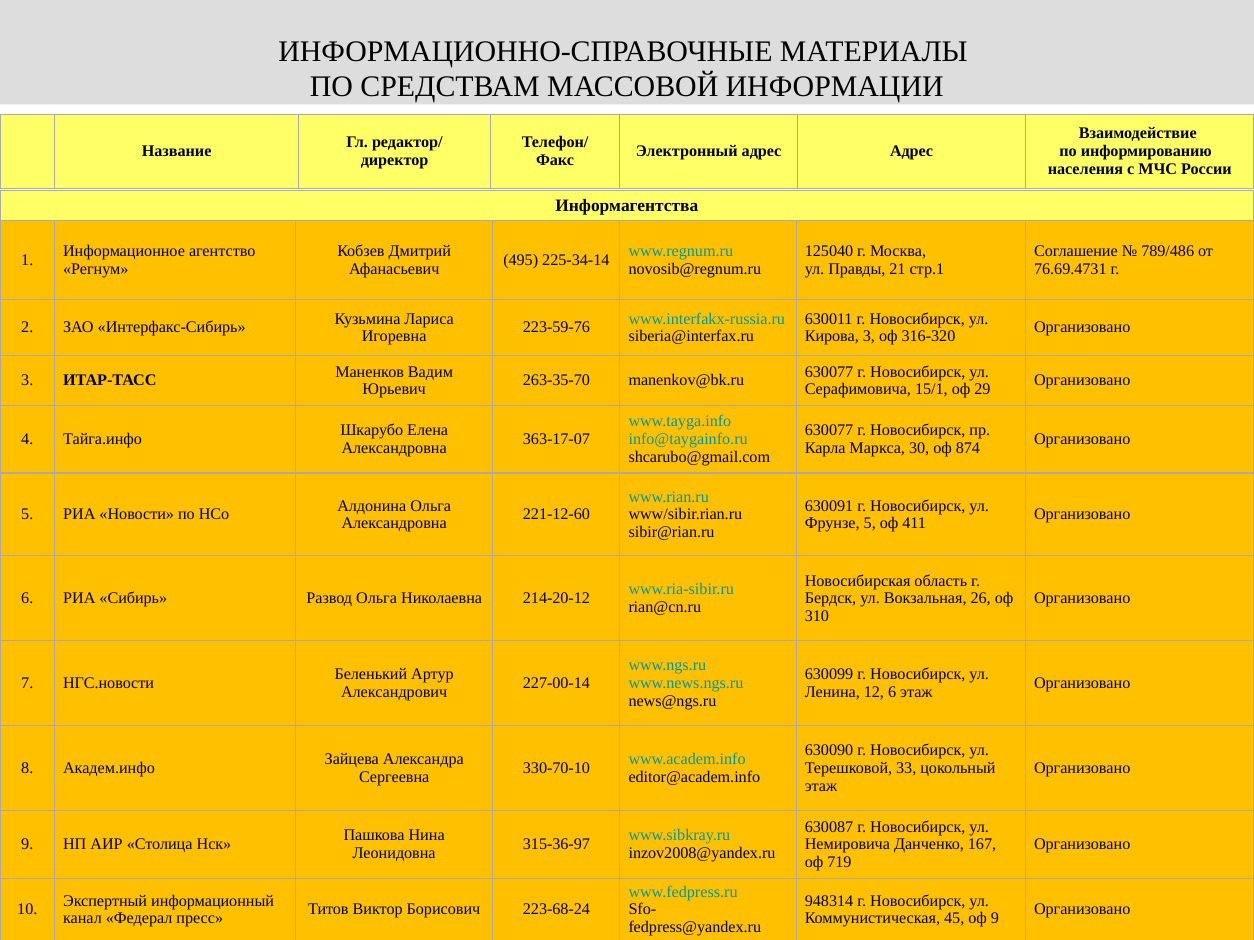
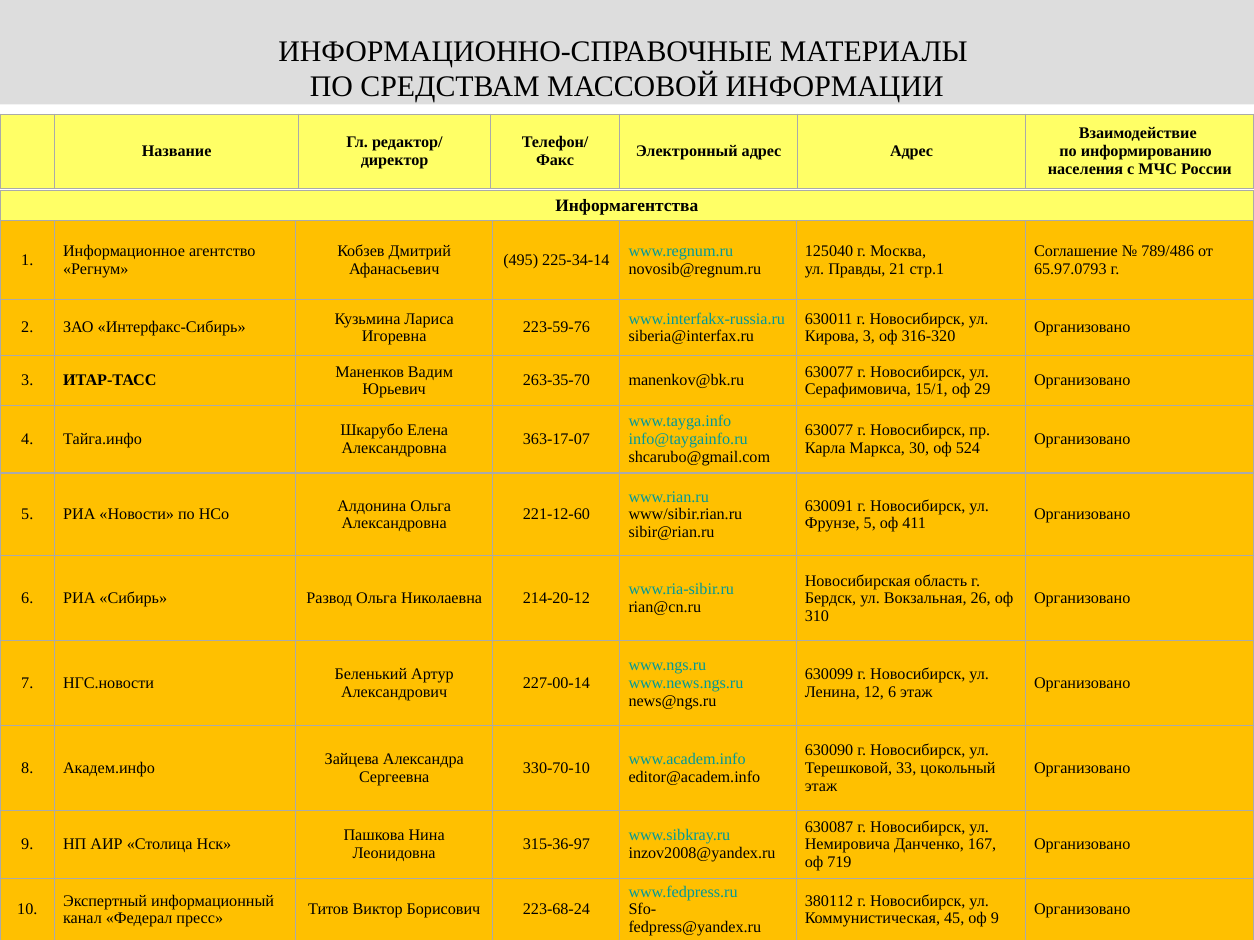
76.69.4731: 76.69.4731 -> 65.97.0793 (1070, 269)
874: 874 -> 524 (968, 448)
948314: 948314 -> 380112 (829, 901)
